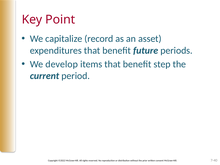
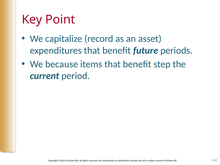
develop: develop -> because (62, 64)
